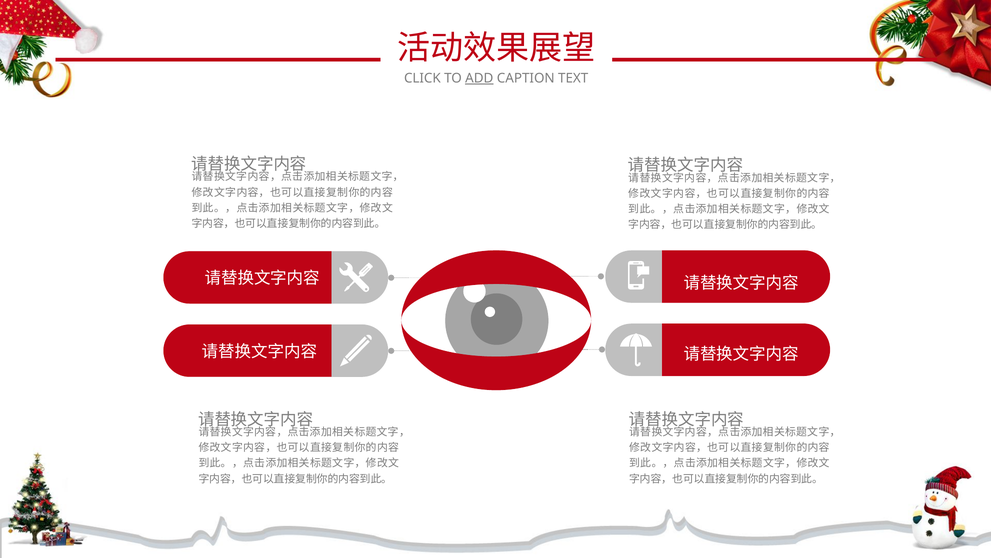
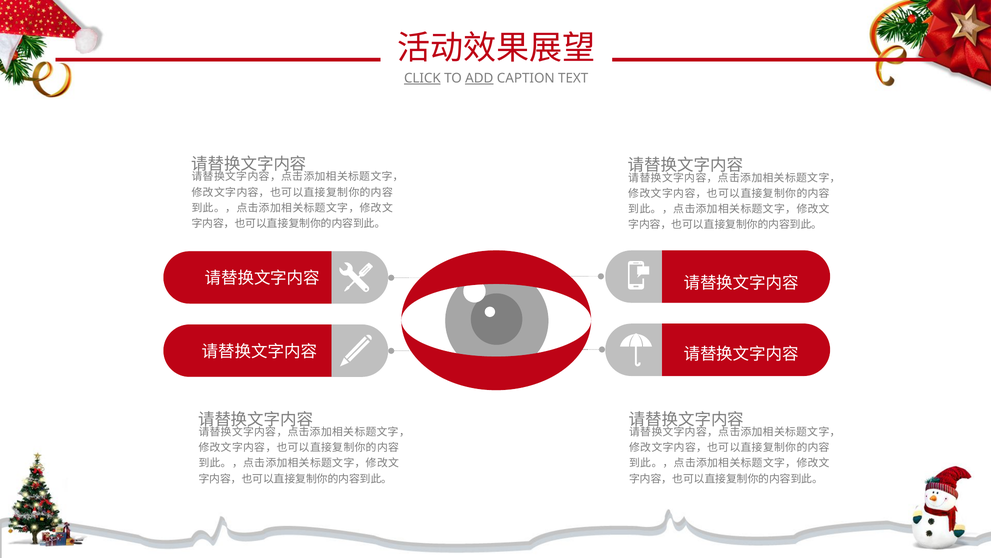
CLICK underline: none -> present (422, 78)
